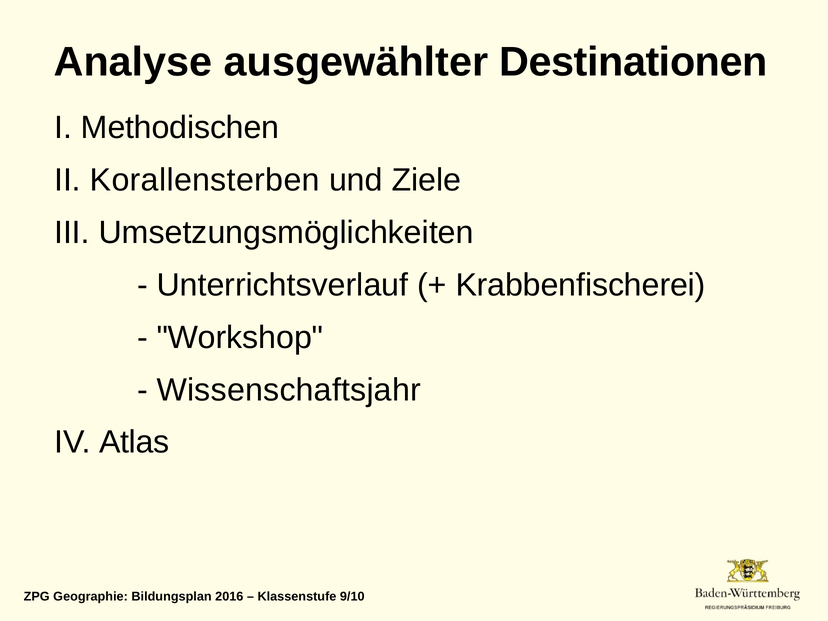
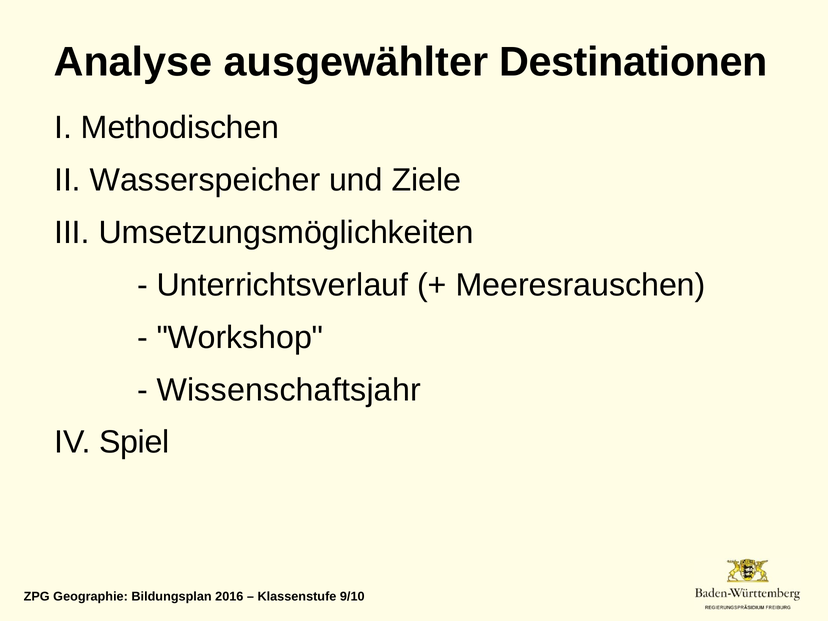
Korallensterben: Korallensterben -> Wasserspeicher (205, 180)
Krabbenfischerei: Krabbenfischerei -> Meeresrauschen (581, 285)
Atlas: Atlas -> Spiel (134, 442)
